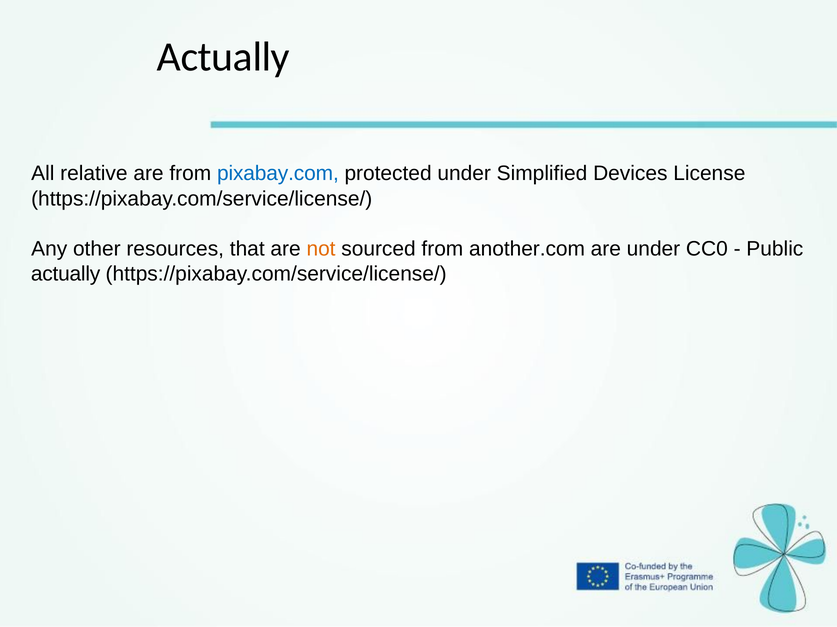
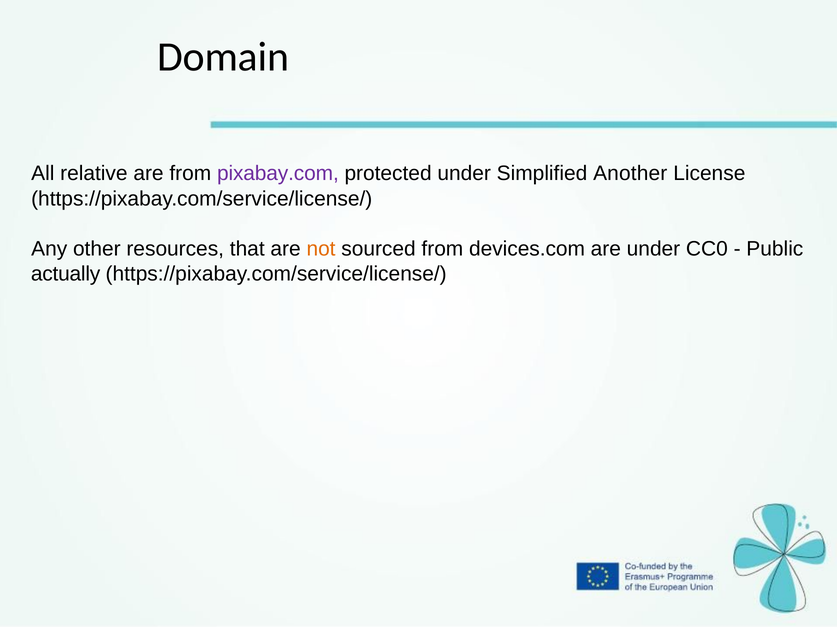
Actually: Actually -> Domain (223, 57)
pixabay.com colour: blue -> purple (278, 174)
Devices: Devices -> Another (630, 174)
another.com: another.com -> devices.com (527, 249)
